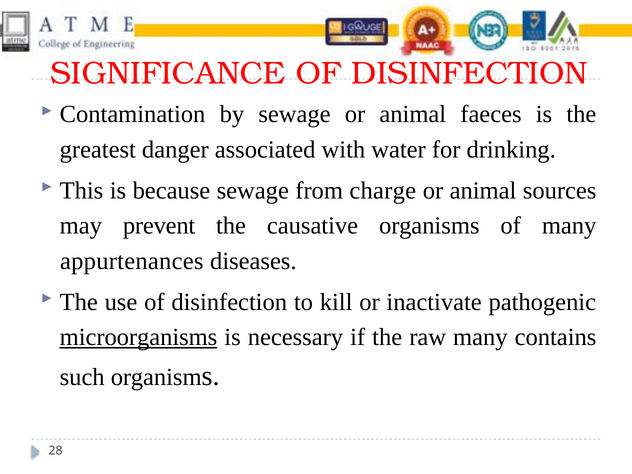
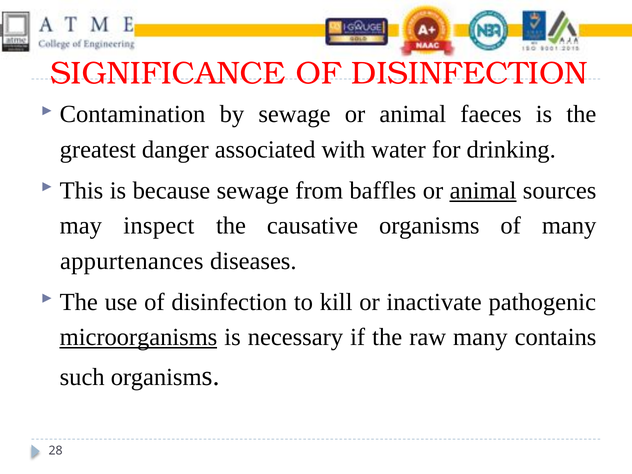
charge: charge -> baffles (383, 190)
animal underline: none -> present (483, 190)
prevent: prevent -> inspect (159, 226)
